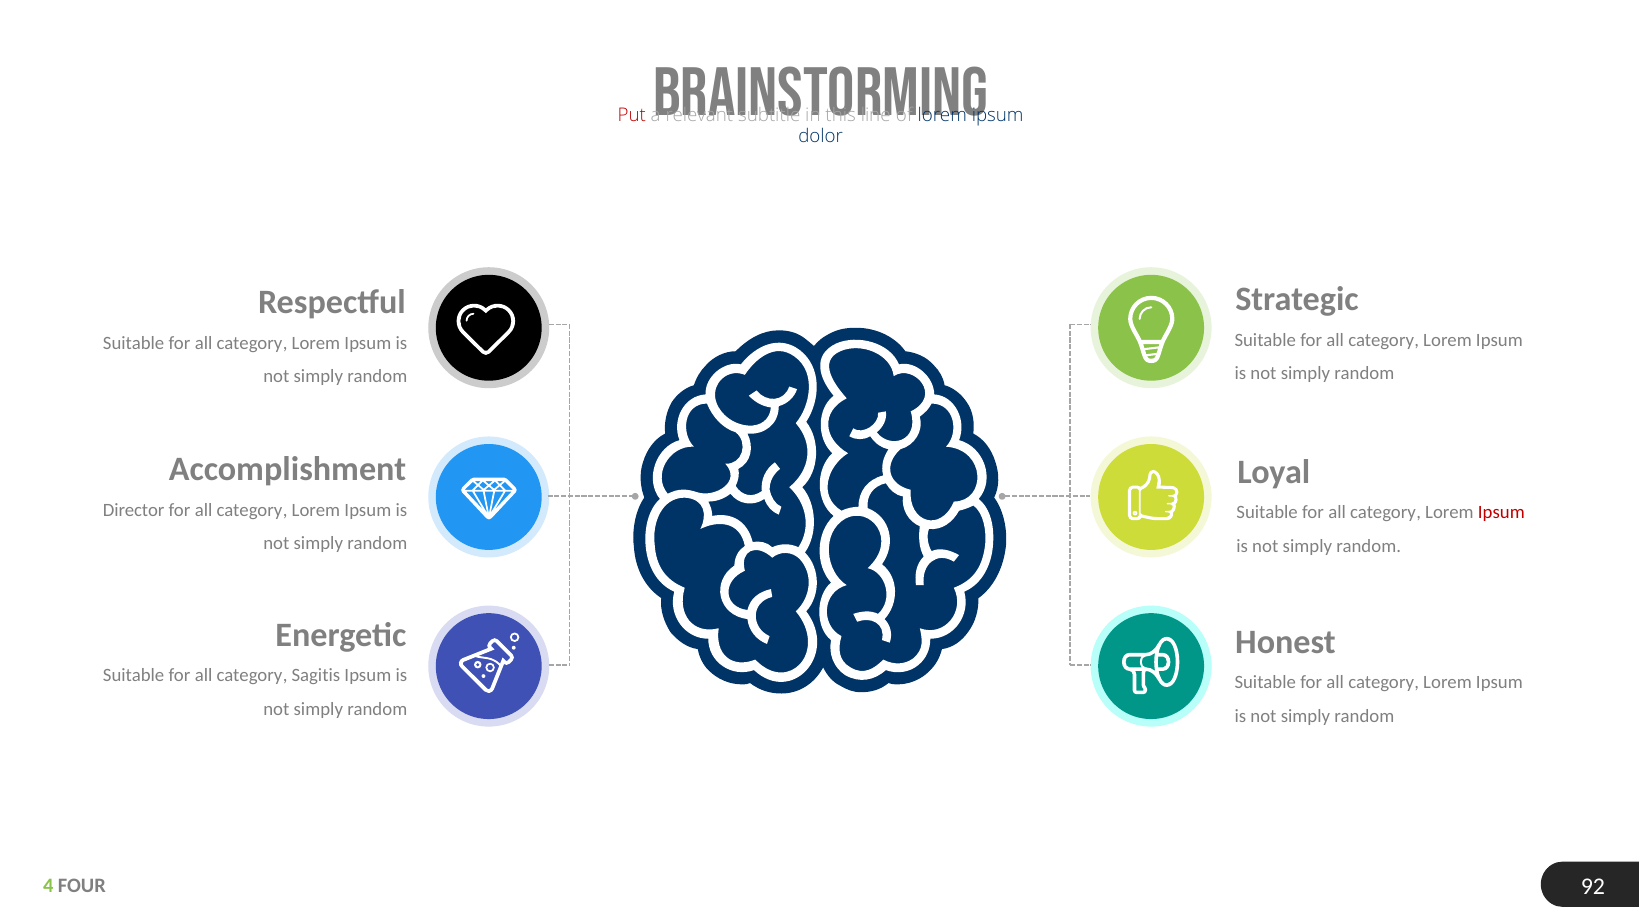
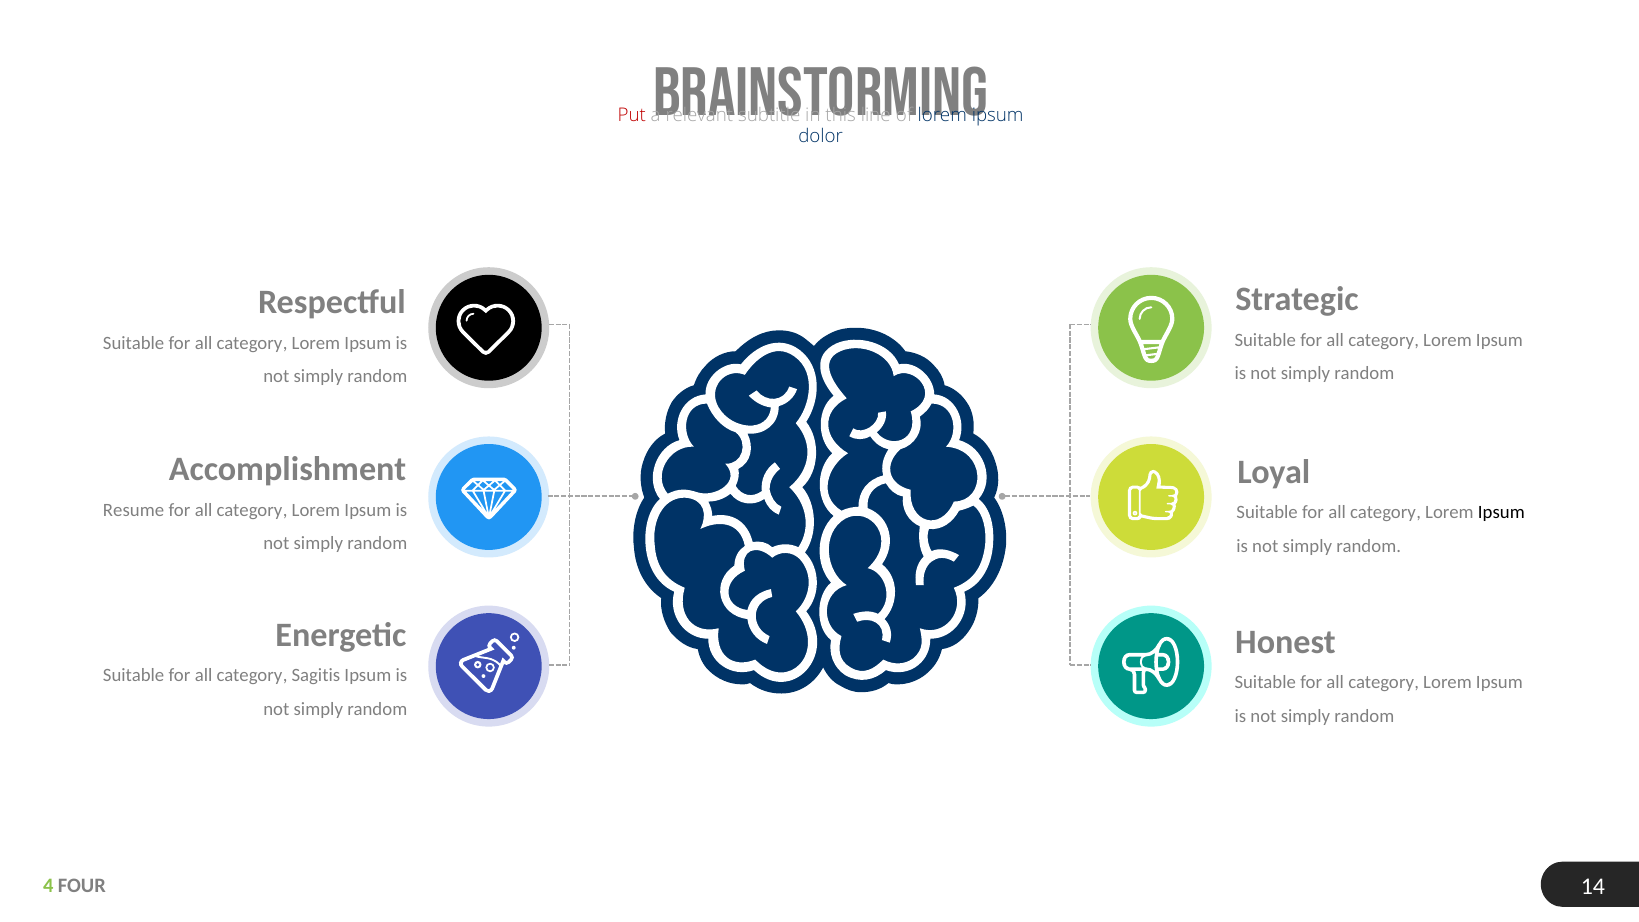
Director: Director -> Resume (134, 510)
Ipsum colour: red -> black (1501, 513)
92: 92 -> 14 (1593, 887)
